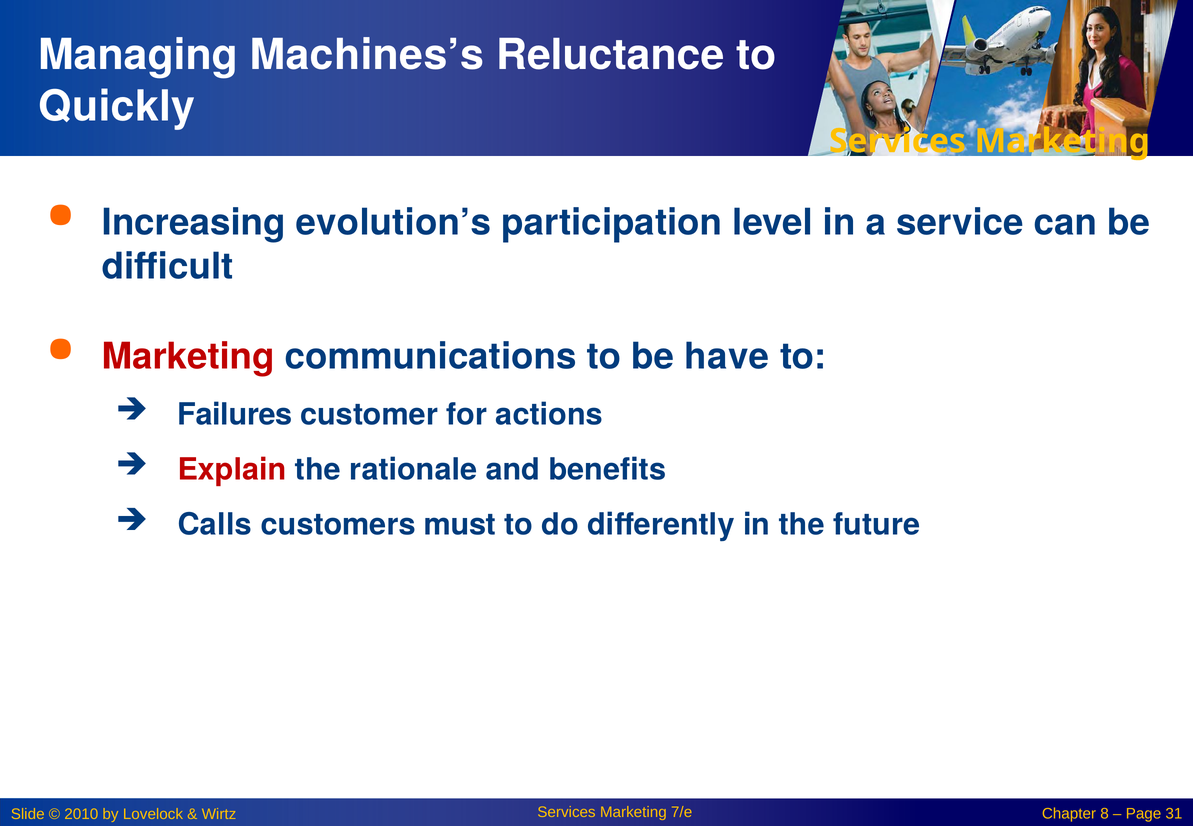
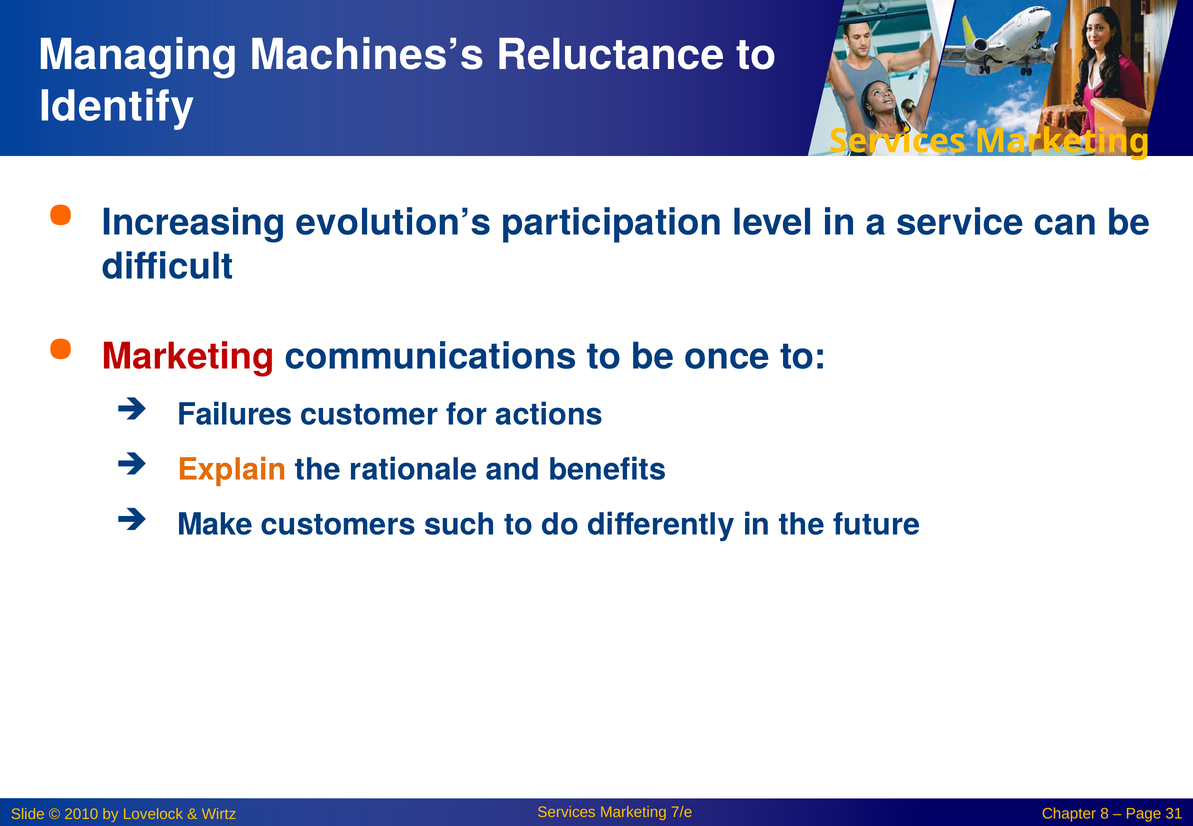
Quickly: Quickly -> Identify (117, 107)
have: have -> once (727, 357)
Explain colour: red -> orange (232, 470)
Calls: Calls -> Make (215, 525)
must: must -> such (460, 525)
